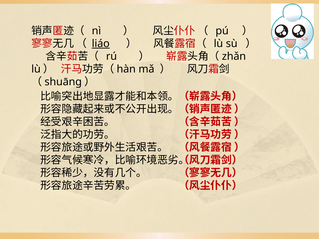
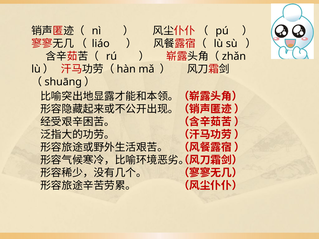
liáo underline: present -> none (101, 44)
